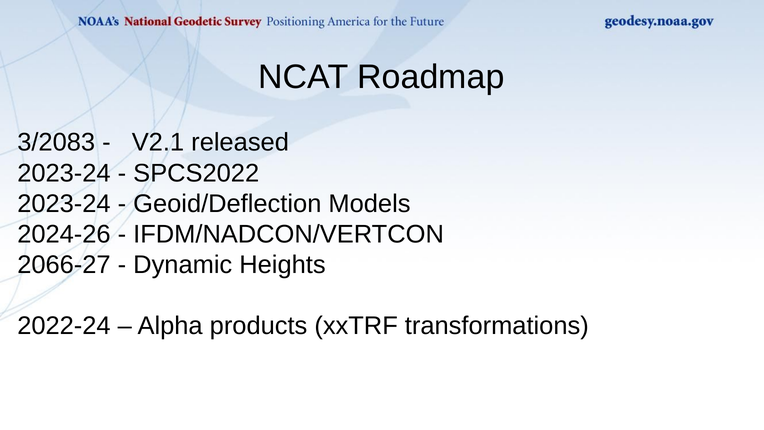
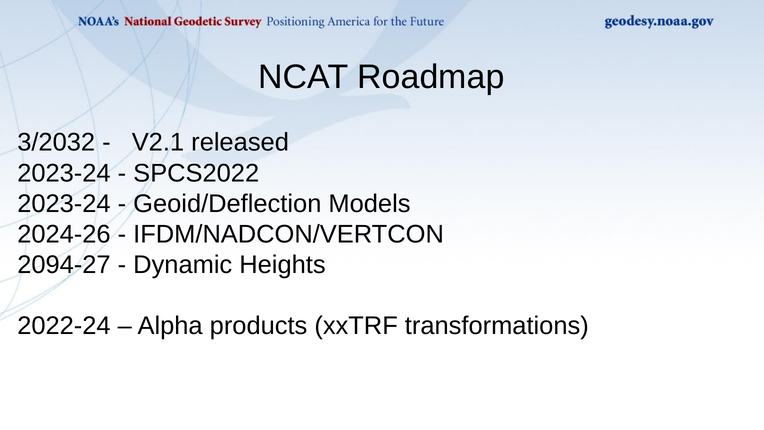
3/2083: 3/2083 -> 3/2032 (56, 142)
2066-27: 2066-27 -> 2094-27 (64, 265)
